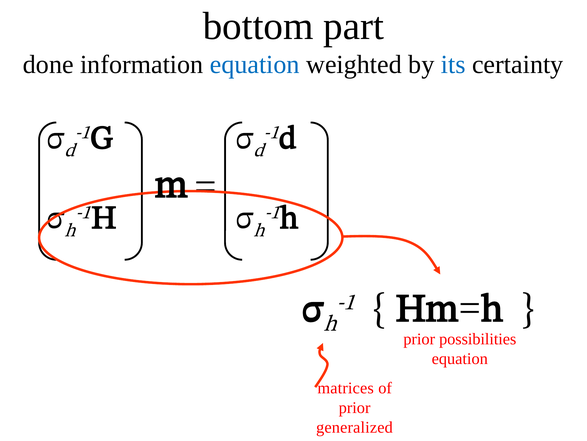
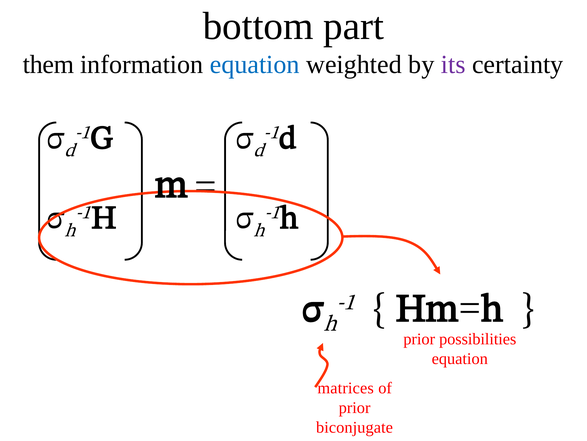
done: done -> them (48, 64)
its colour: blue -> purple (453, 64)
generalized: generalized -> biconjugate (355, 427)
